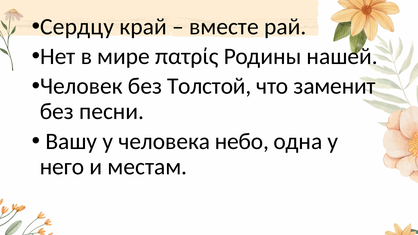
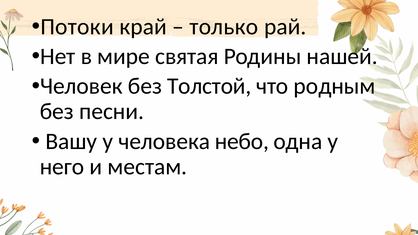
Сердцу: Сердцу -> Потоки (77, 27)
вместе: вместе -> только (224, 27)
πατρίς: πατρίς -> святая (187, 56)
заменит: заменит -> родным (335, 86)
